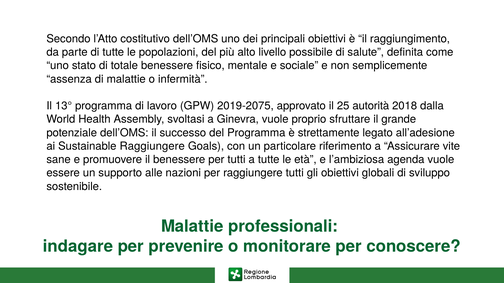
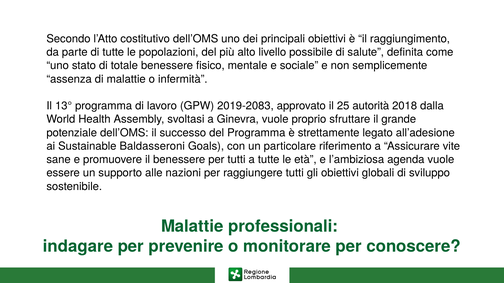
2019-2075: 2019-2075 -> 2019-2083 (245, 106)
Sustainable Raggiungere: Raggiungere -> Baldasseroni (152, 146)
